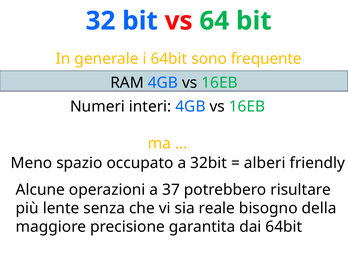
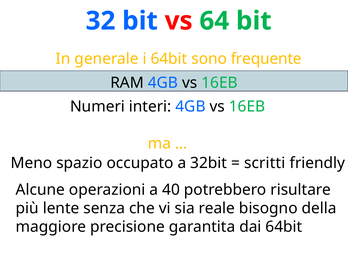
alberi: alberi -> scritti (265, 163)
37: 37 -> 40 (171, 190)
